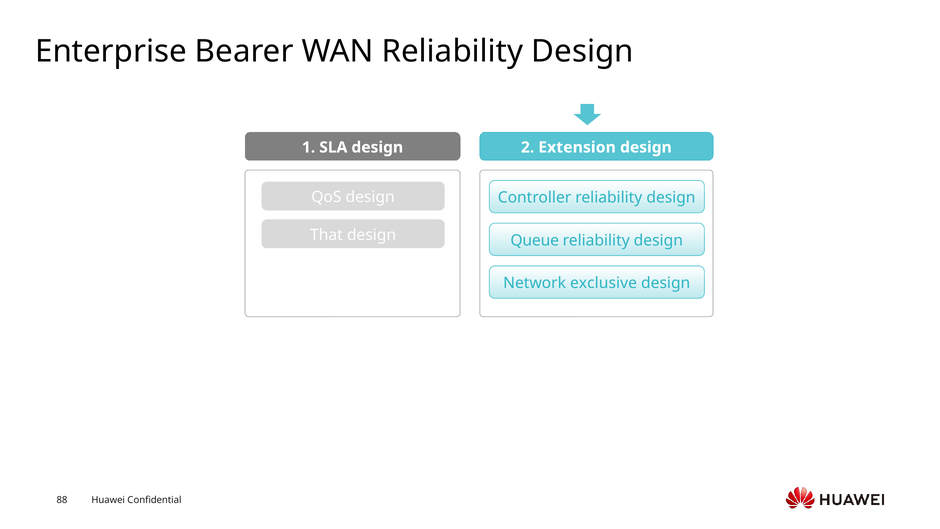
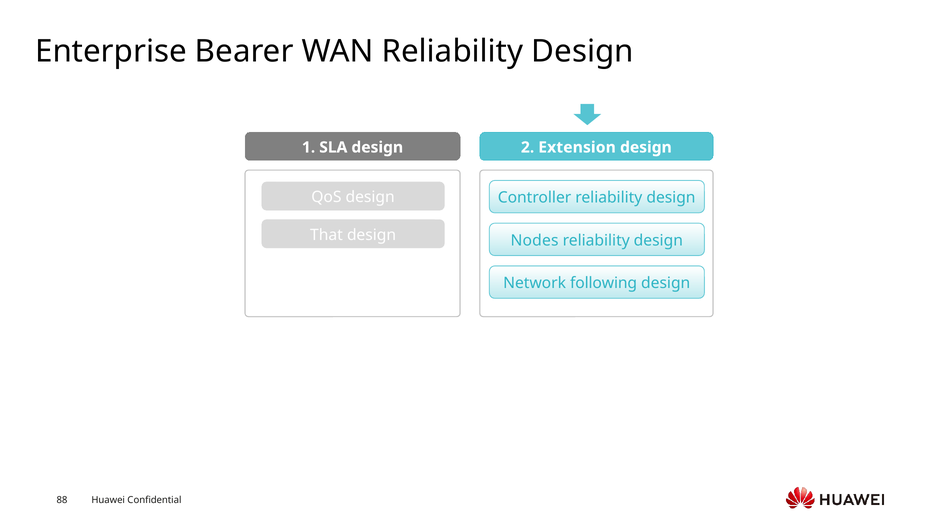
Queue: Queue -> Nodes (535, 240)
exclusive: exclusive -> following (604, 283)
